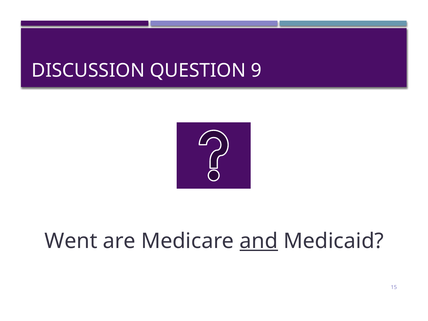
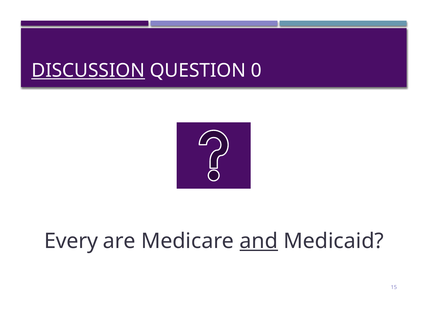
DISCUSSION underline: none -> present (88, 71)
9: 9 -> 0 (256, 71)
Went: Went -> Every (71, 241)
